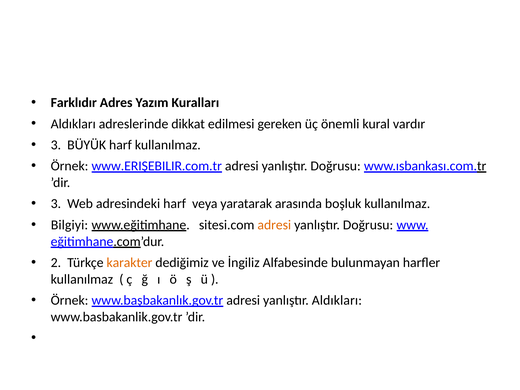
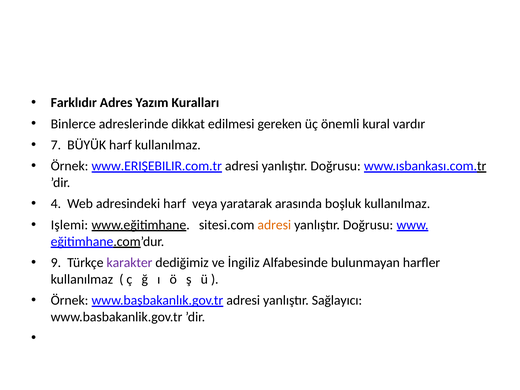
Aldıkları: Aldıkları -> Binlerce (73, 124)
3: 3 -> 7 (56, 145)
3: 3 -> 4 (56, 204)
Bilgiyi: Bilgiyi -> Işlemi (69, 225)
2: 2 -> 9 (56, 263)
karakter colour: orange -> purple (129, 263)
yanlıştır Aldıkları: Aldıkları -> Sağlayıcı (337, 300)
